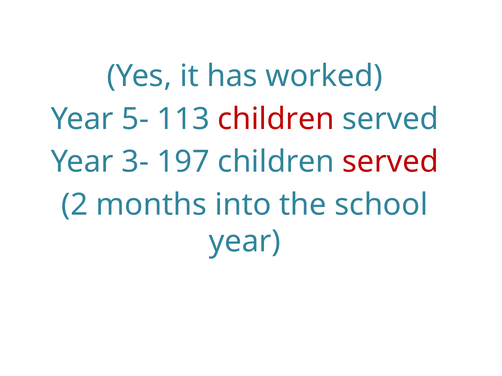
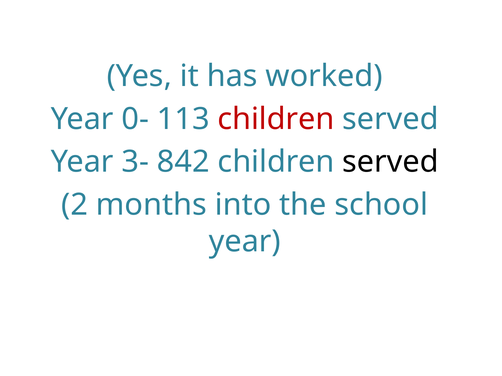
5-: 5- -> 0- (135, 119)
197: 197 -> 842 (183, 162)
served colour: red -> black (390, 162)
